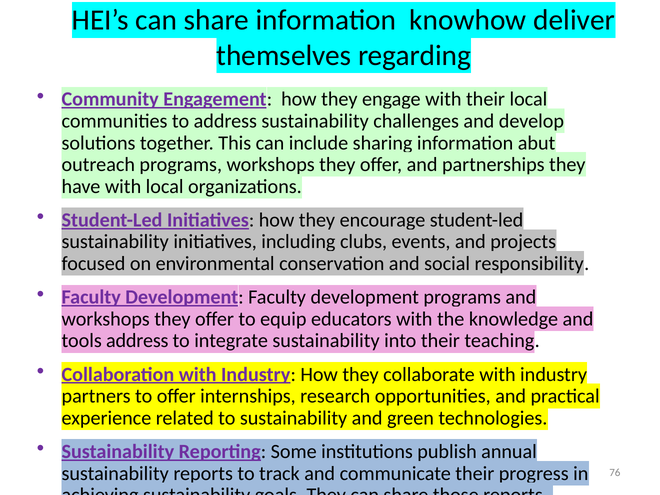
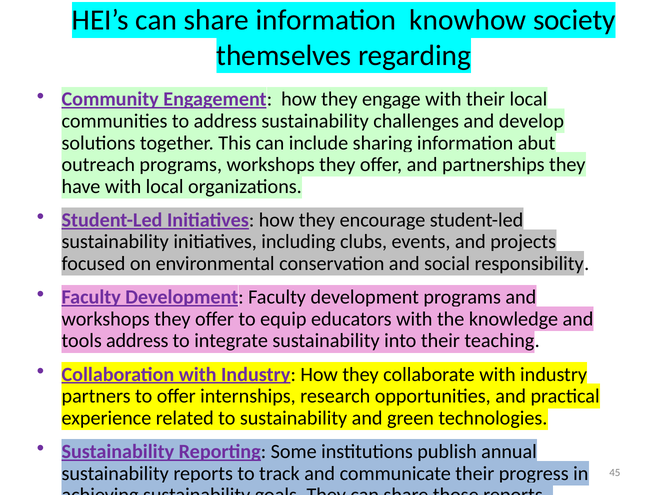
deliver: deliver -> society (574, 20)
76: 76 -> 45 (615, 473)
